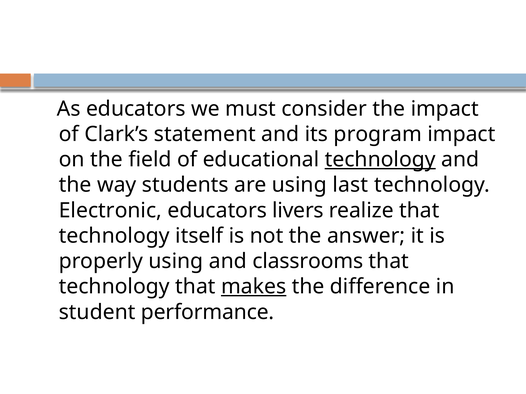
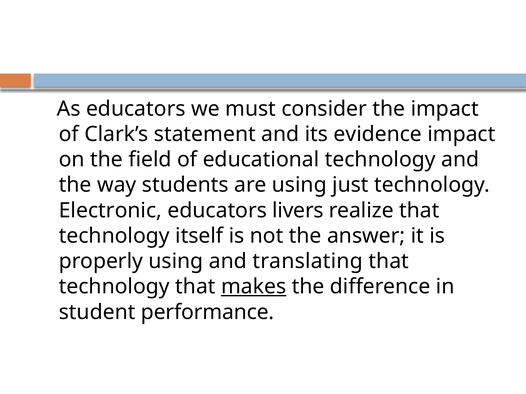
program: program -> evidence (378, 134)
technology underline: present -> none (380, 160)
last: last -> just (350, 185)
classrooms: classrooms -> translating (308, 262)
